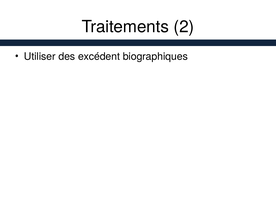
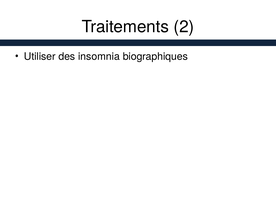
excédent: excédent -> insomnia (99, 56)
